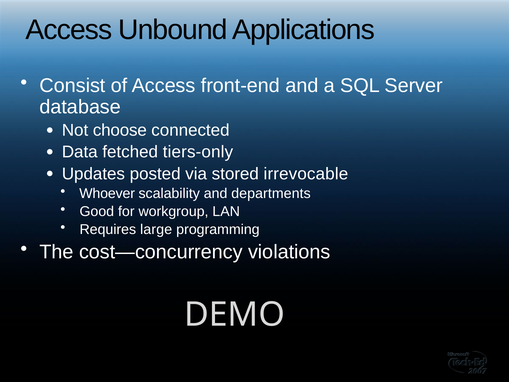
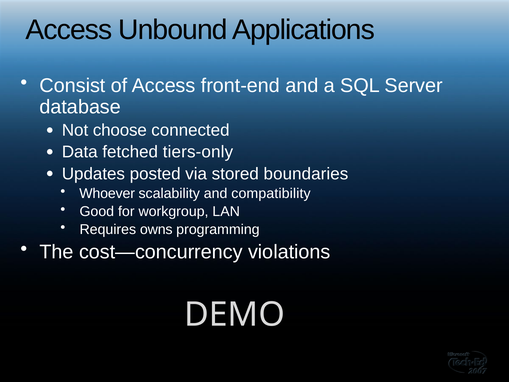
irrevocable: irrevocable -> boundaries (306, 174)
departments: departments -> compatibility (271, 193)
large: large -> owns (156, 229)
